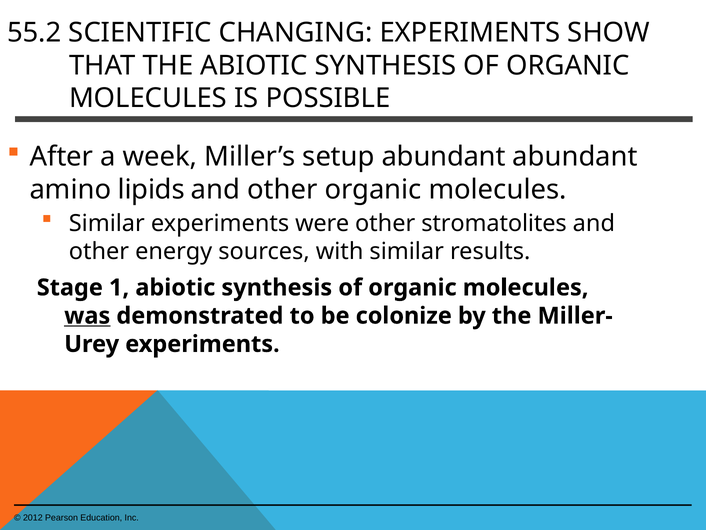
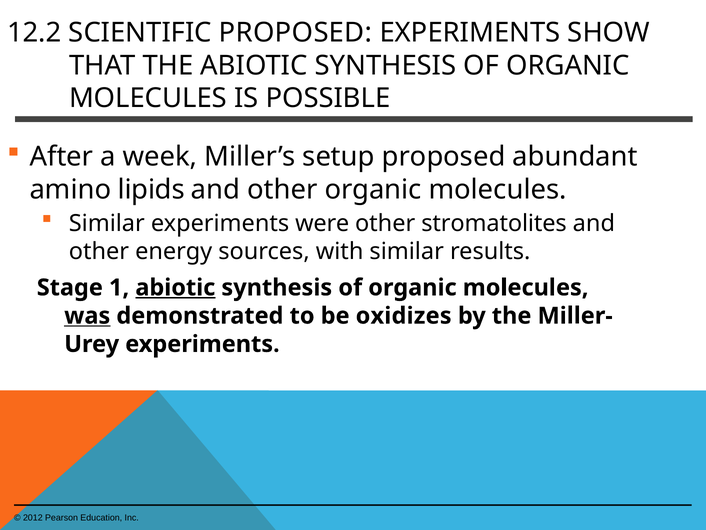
55.2: 55.2 -> 12.2 (34, 33)
SCIENTIFIC CHANGING: CHANGING -> PROPOSED (296, 33)
setup abundant: abundant -> proposed (444, 157)
abiotic underline: none -> present (175, 287)
colonize: colonize -> oxidizes (404, 316)
